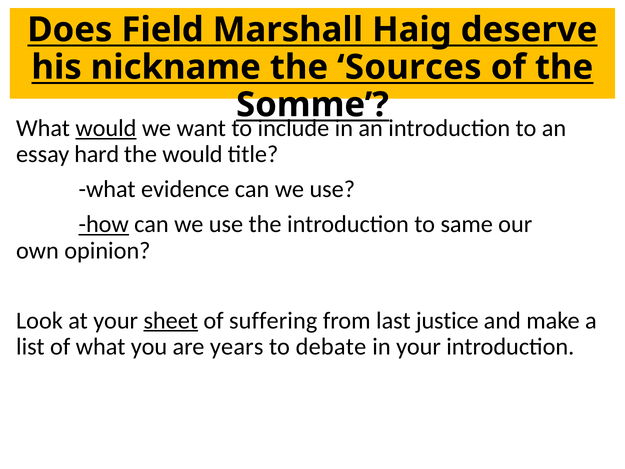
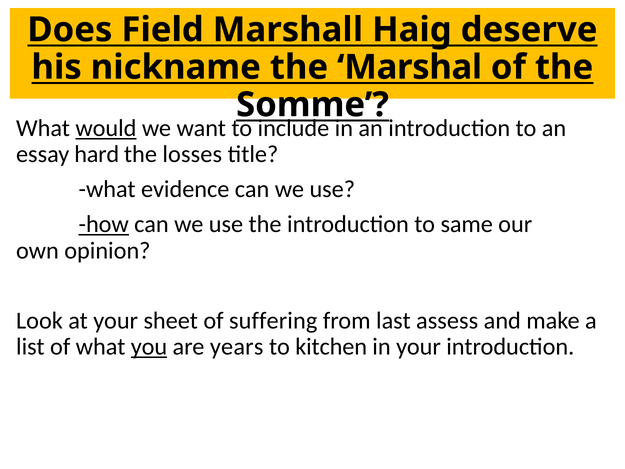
Sources: Sources -> Marshal (410, 67)
the would: would -> losses (192, 154)
sheet underline: present -> none (171, 320)
justice: justice -> assess (447, 320)
you underline: none -> present (149, 347)
debate: debate -> kitchen (331, 347)
